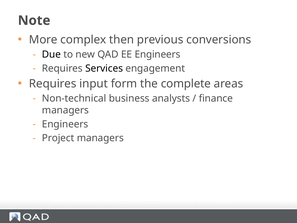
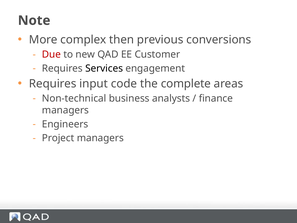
Due colour: black -> red (51, 54)
EE Engineers: Engineers -> Customer (157, 54)
form: form -> code (124, 84)
